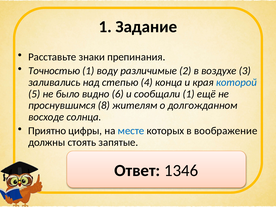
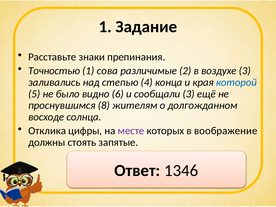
воду: воду -> сова (107, 71)
сообщали 1: 1 -> 3 (189, 94)
Приятно: Приятно -> Отклика (47, 131)
месте colour: blue -> purple (131, 131)
